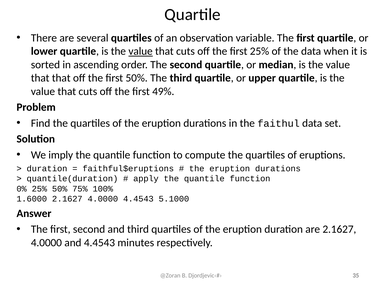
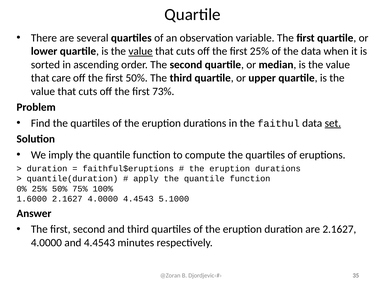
that that: that -> care (61, 78)
49%: 49% -> 73% (163, 92)
set underline: none -> present (333, 123)
